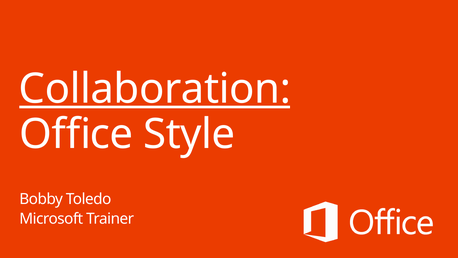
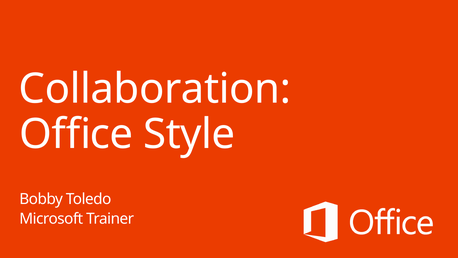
Collaboration underline: present -> none (155, 89)
